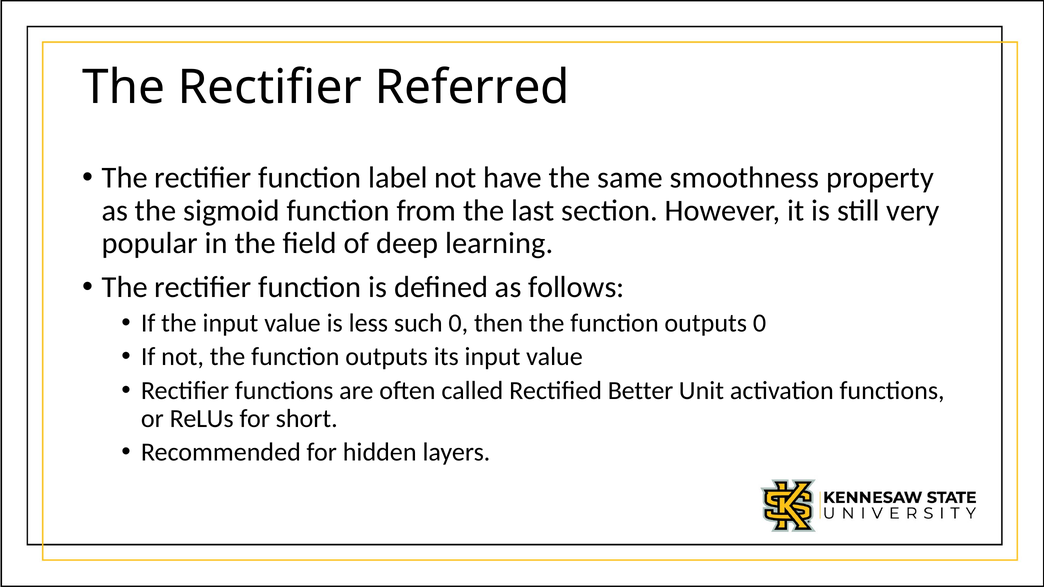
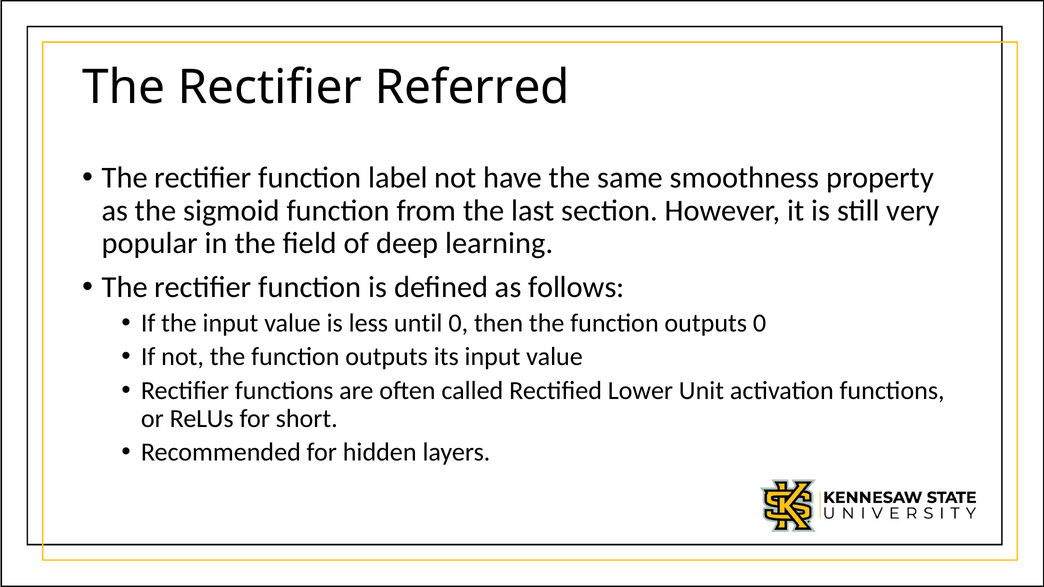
such: such -> until (418, 323)
Better: Better -> Lower (640, 391)
